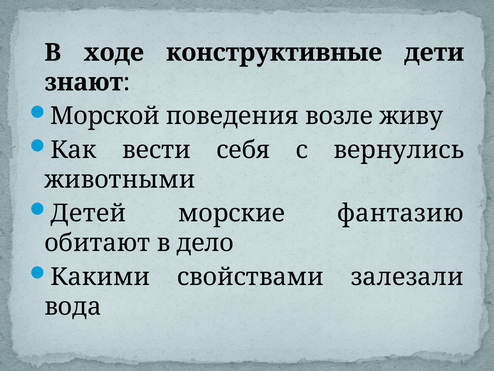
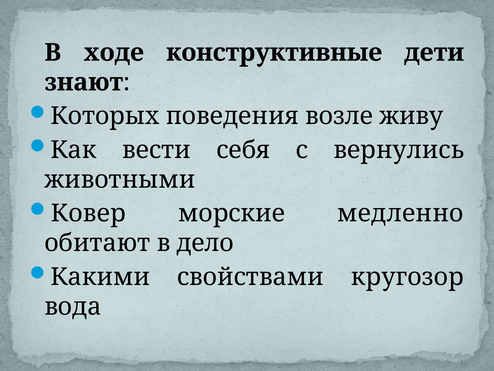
Морской: Морской -> Которых (105, 116)
Детей: Детей -> Ковер (88, 213)
фантазию: фантазию -> медленно (400, 213)
залезали: залезали -> кругозор (407, 276)
